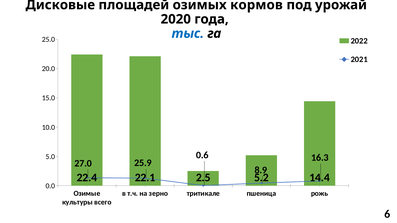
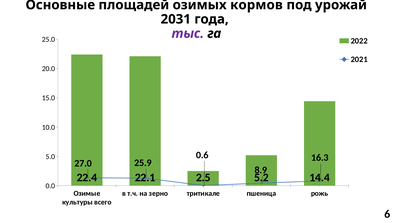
Дисковые: Дисковые -> Основные (60, 5)
2020: 2020 -> 2031 (176, 19)
тыс colour: blue -> purple (188, 34)
